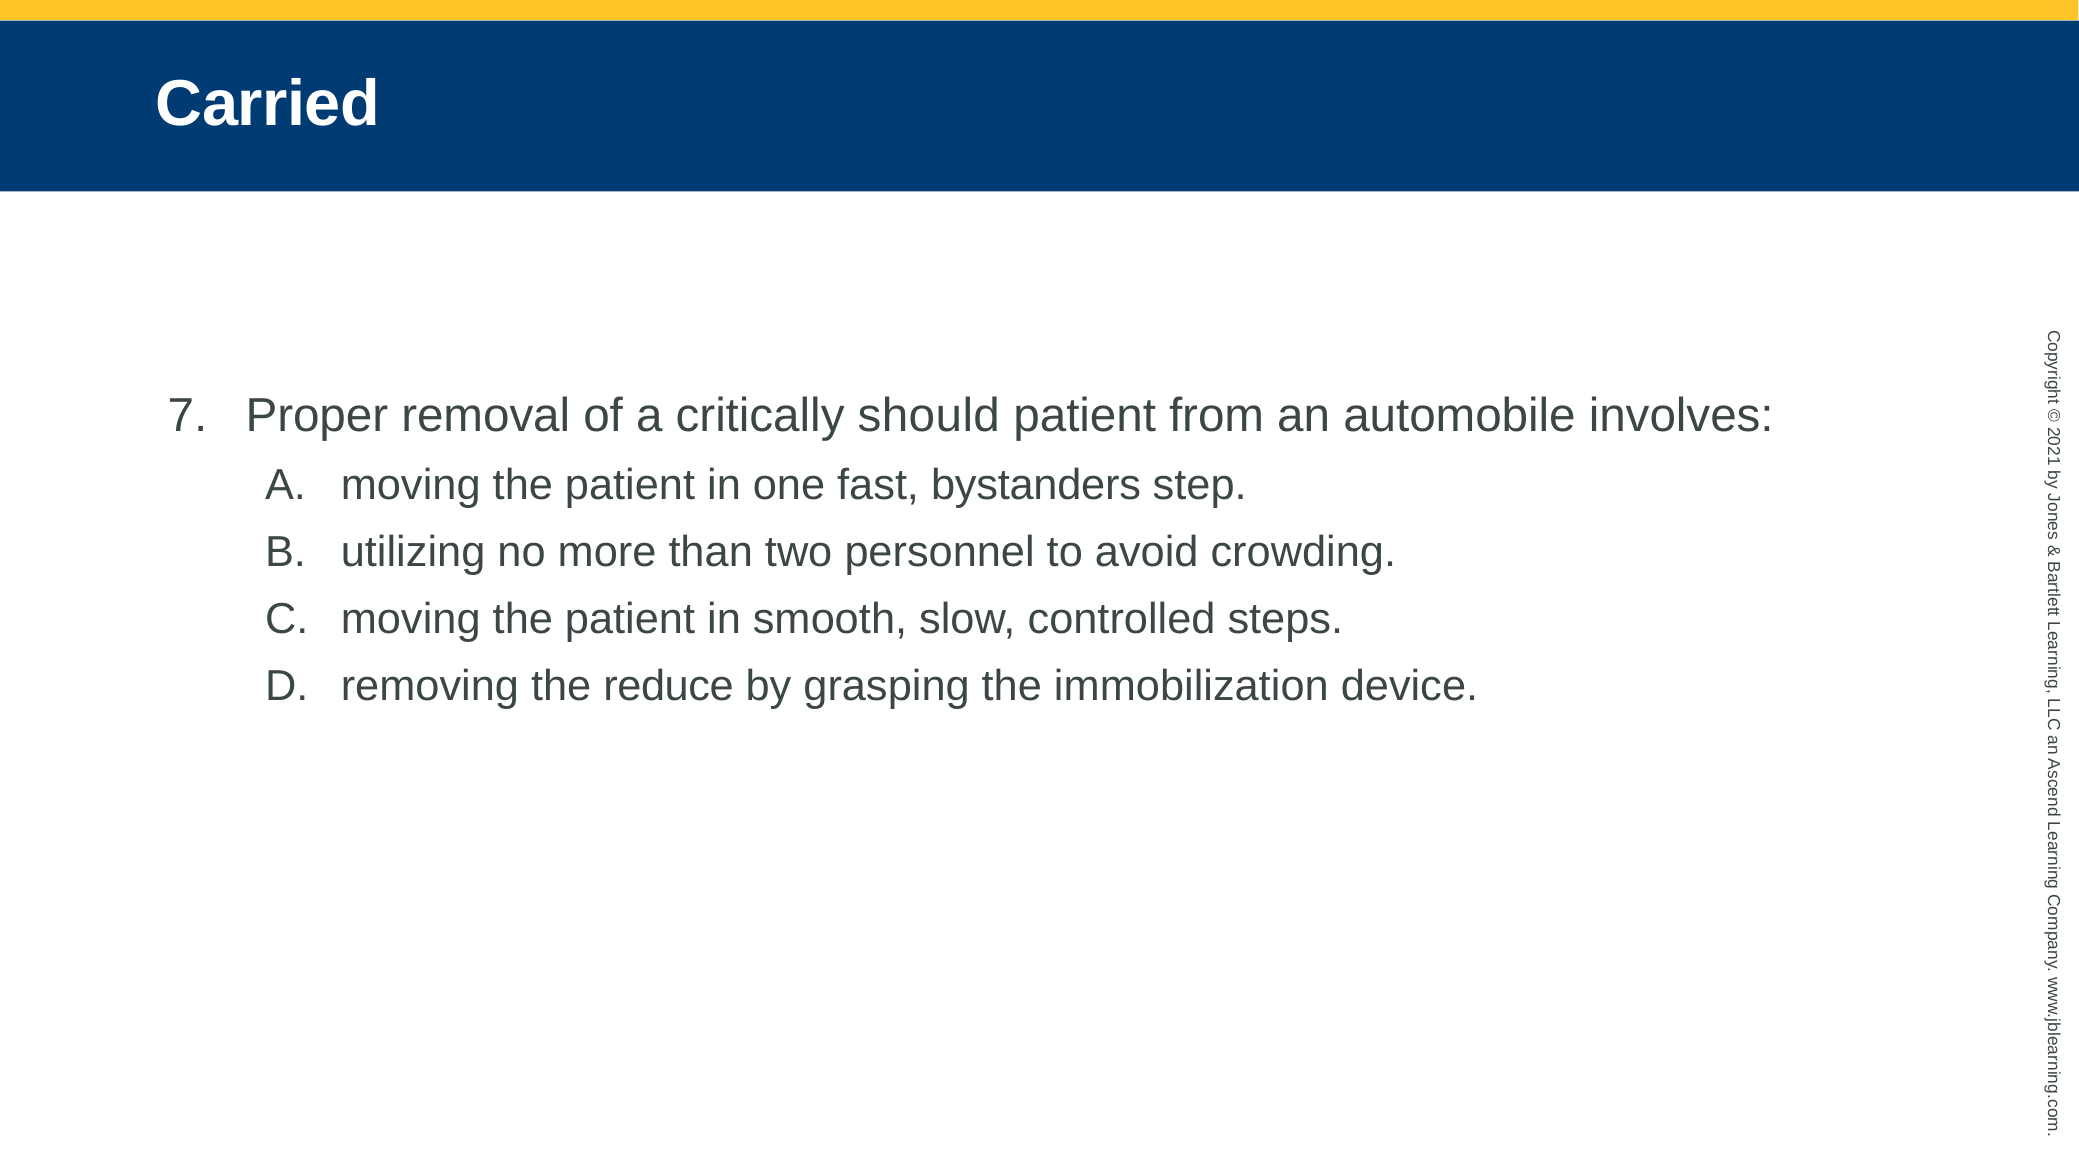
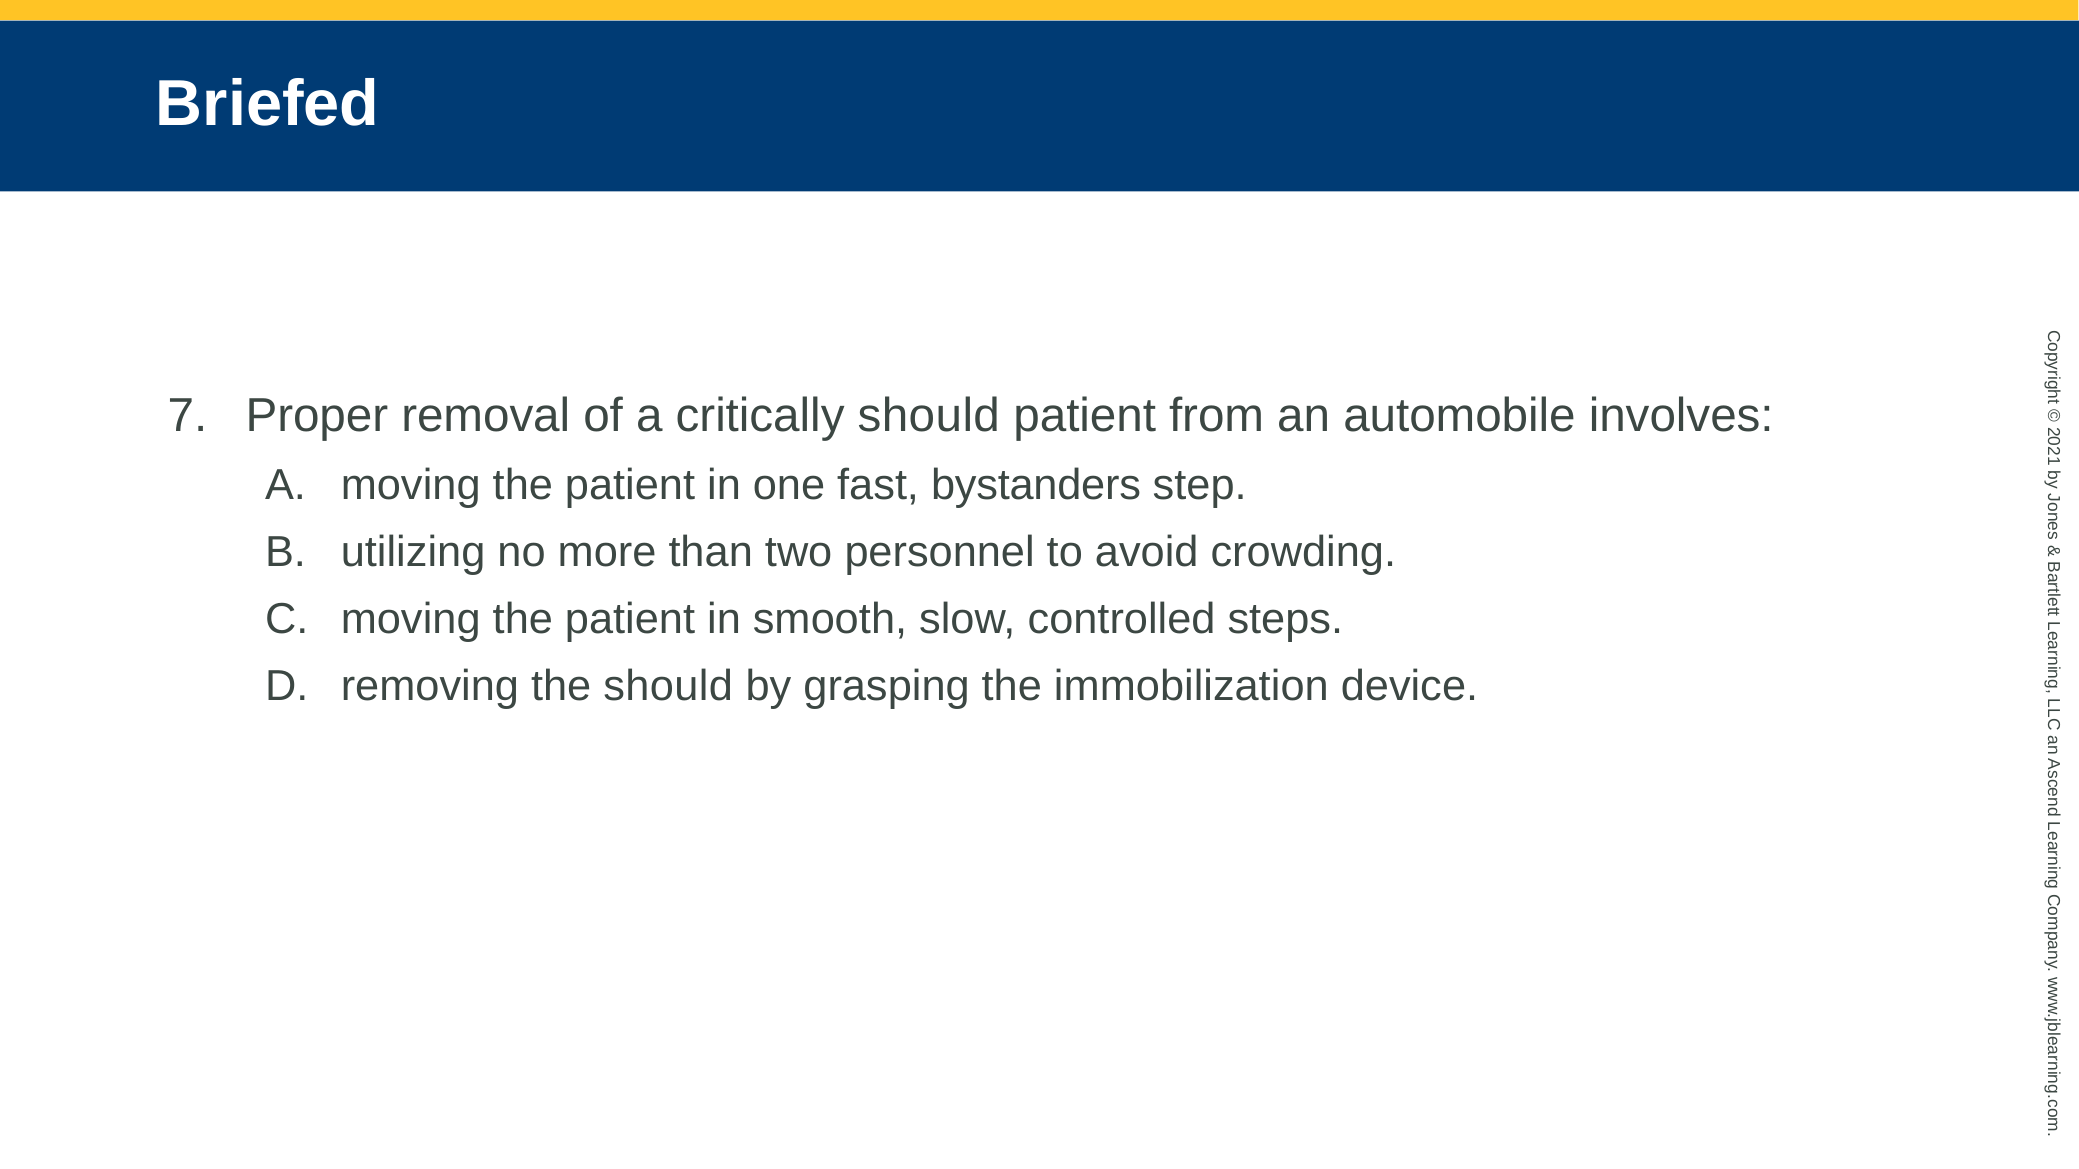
Carried: Carried -> Briefed (268, 104)
the reduce: reduce -> should (668, 686)
